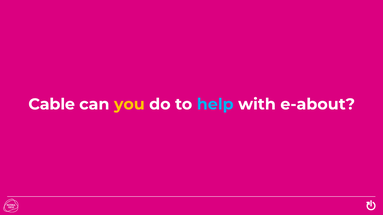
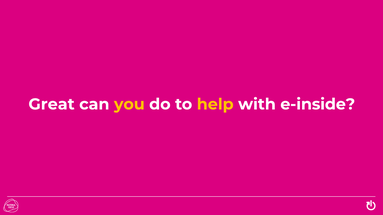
Cable: Cable -> Great (52, 104)
help colour: light blue -> yellow (215, 104)
e-about: e-about -> e-inside (318, 104)
